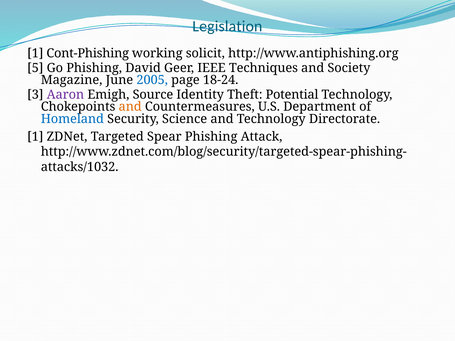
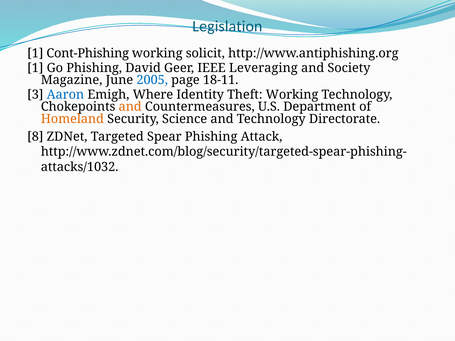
5: 5 -> 1 (35, 68)
Techniques: Techniques -> Leveraging (263, 68)
18-24: 18-24 -> 18-11 (221, 80)
Aaron colour: purple -> blue (65, 95)
Source: Source -> Where (153, 95)
Theft Potential: Potential -> Working (292, 95)
Homeland colour: blue -> orange (72, 119)
1: 1 -> 8 (35, 137)
